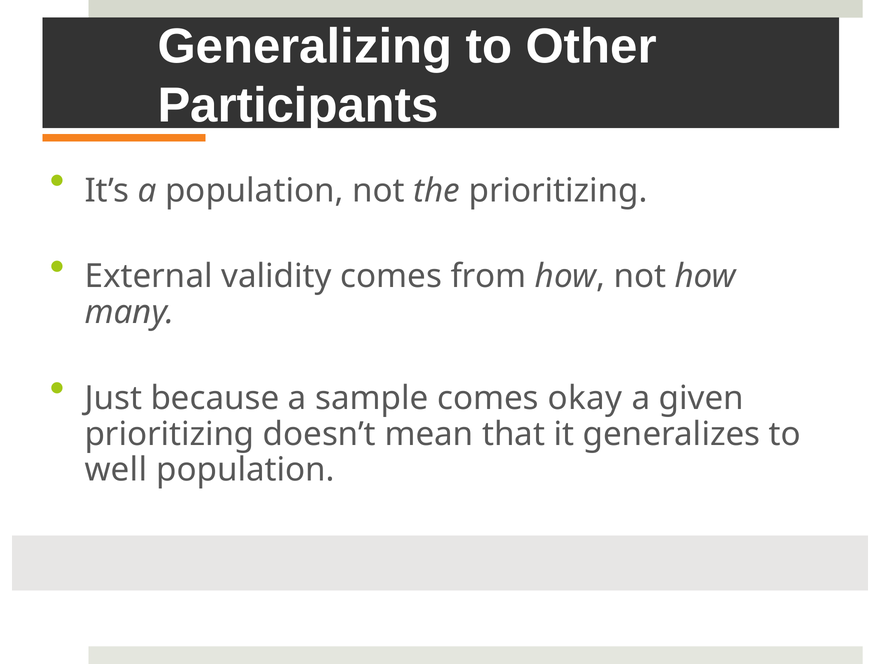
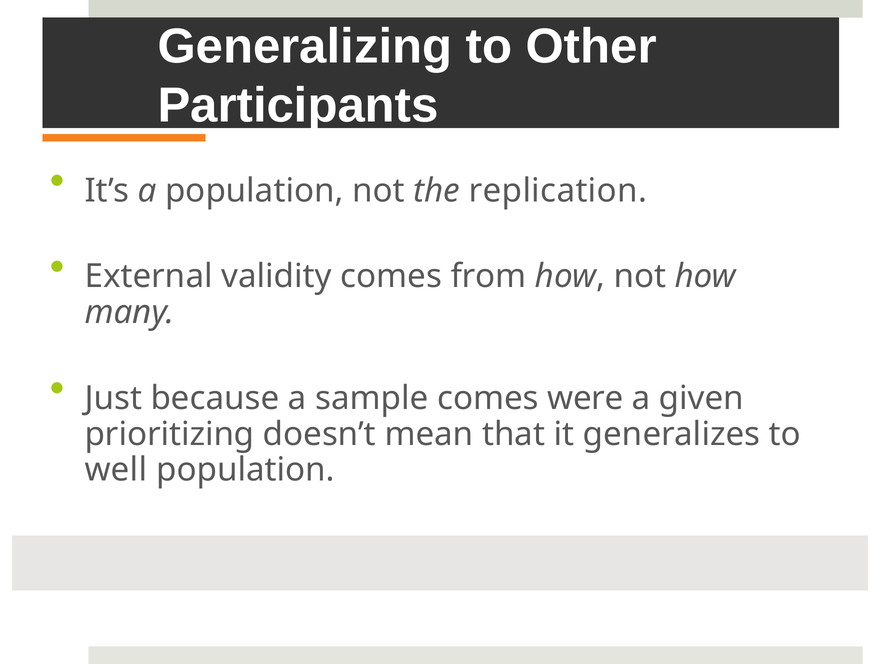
the prioritizing: prioritizing -> replication (558, 191)
okay: okay -> were (585, 398)
